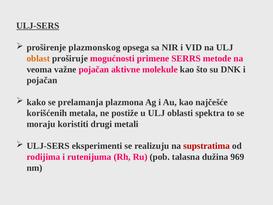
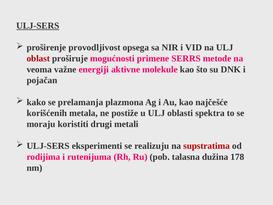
plazmonskog: plazmonskog -> provodljivost (94, 48)
oblast colour: orange -> red (38, 58)
važne pojačan: pojačan -> energiji (94, 69)
969: 969 -> 178 (237, 157)
